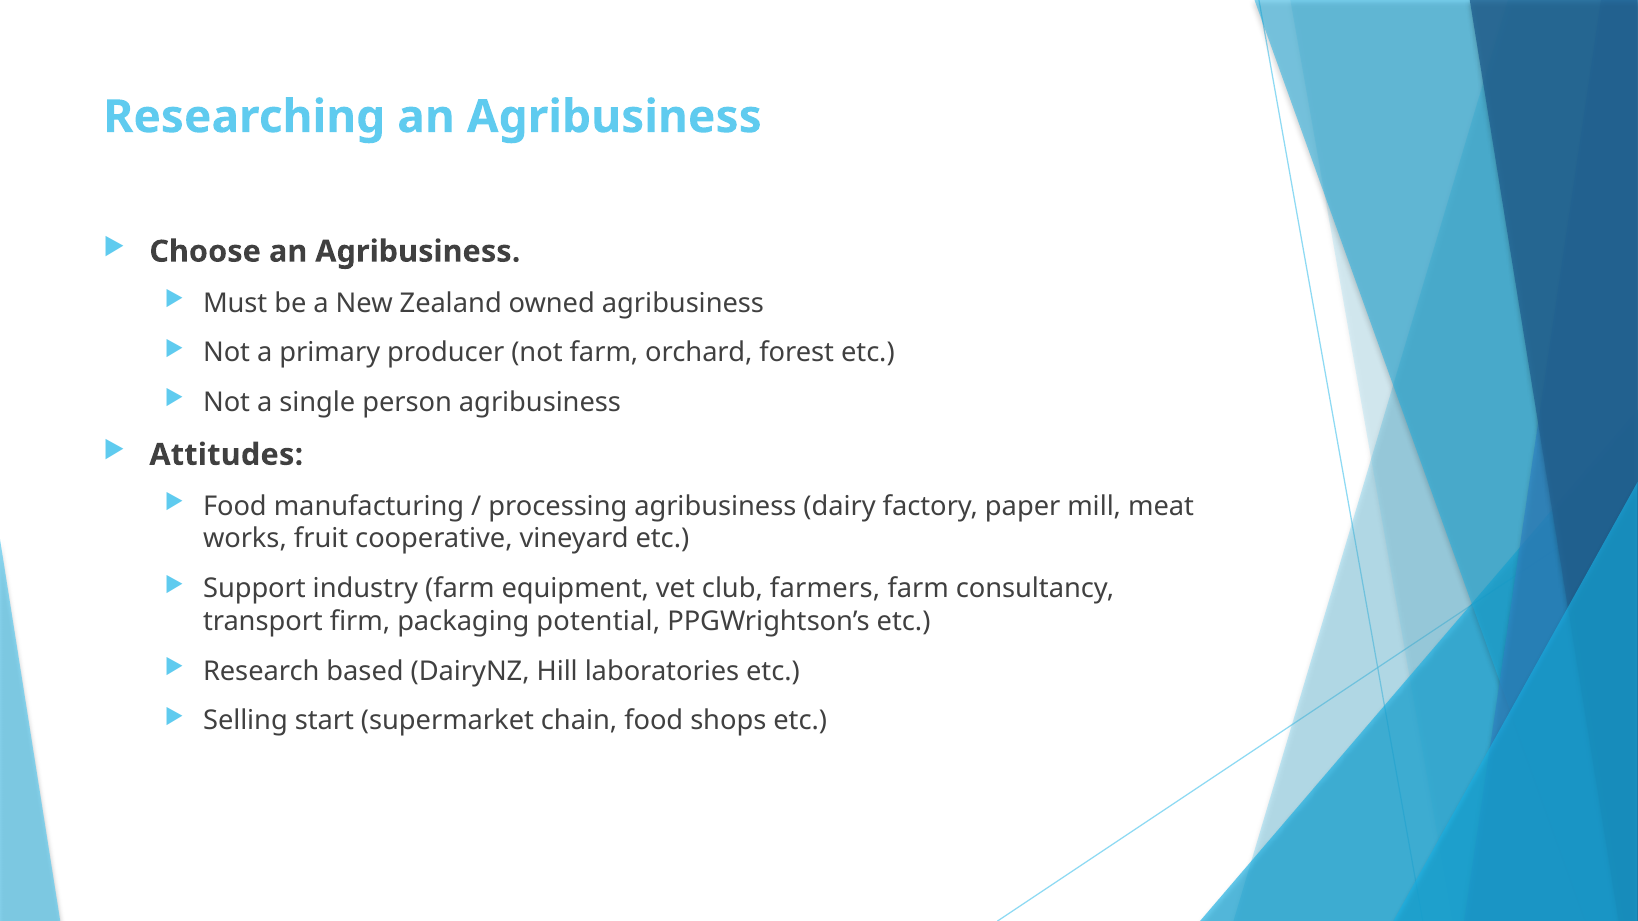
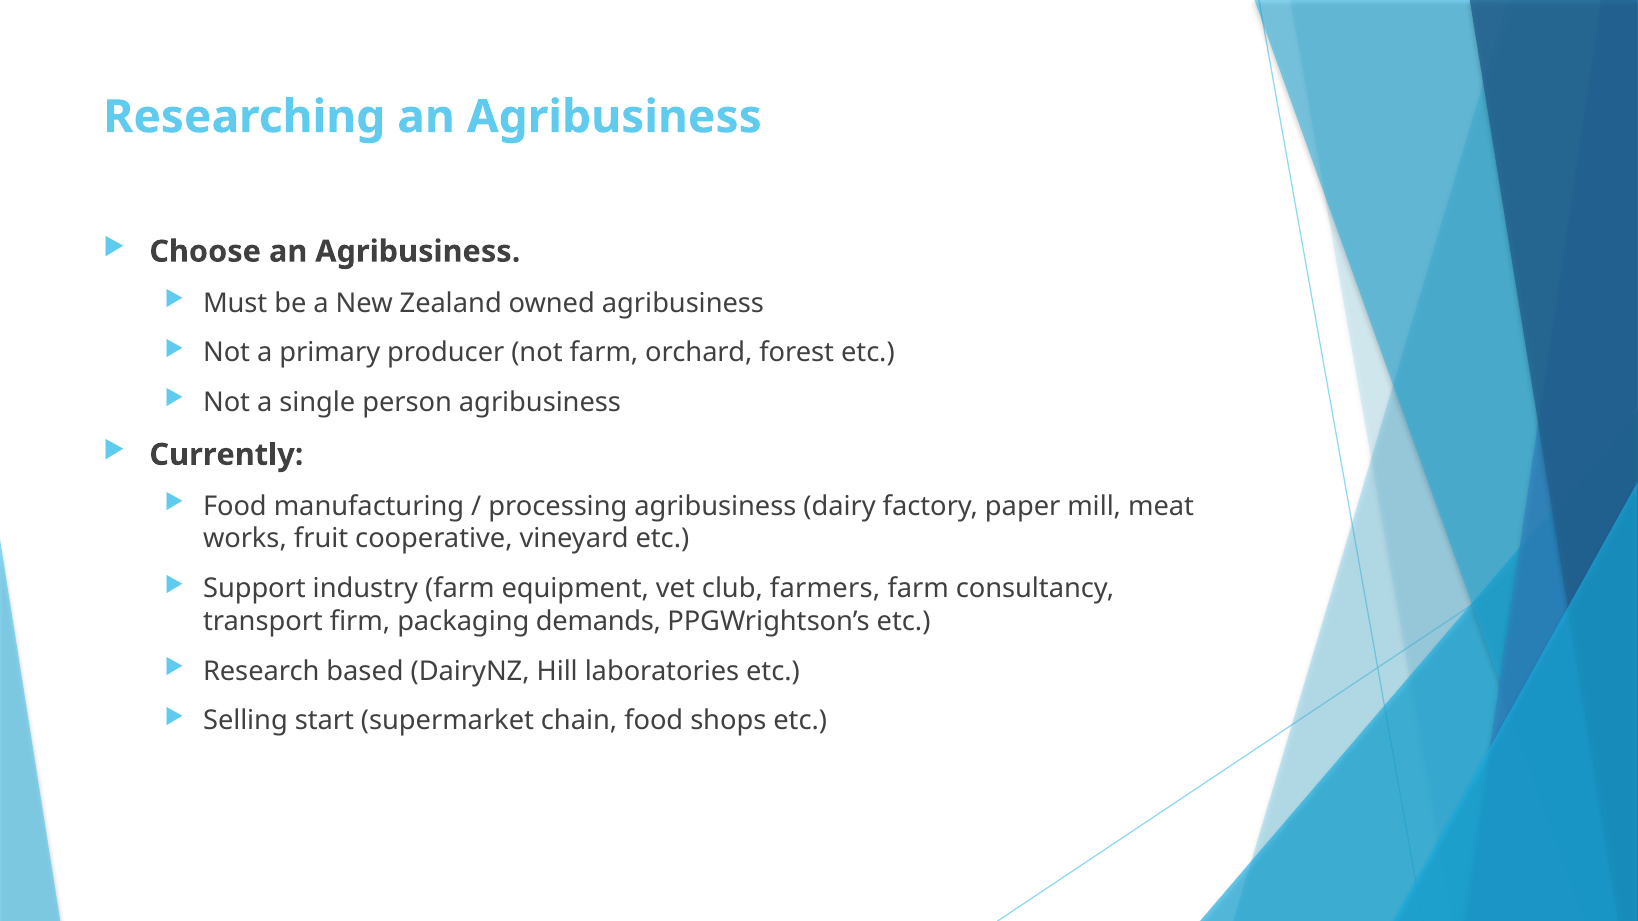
Attitudes: Attitudes -> Currently (226, 455)
potential: potential -> demands (598, 622)
